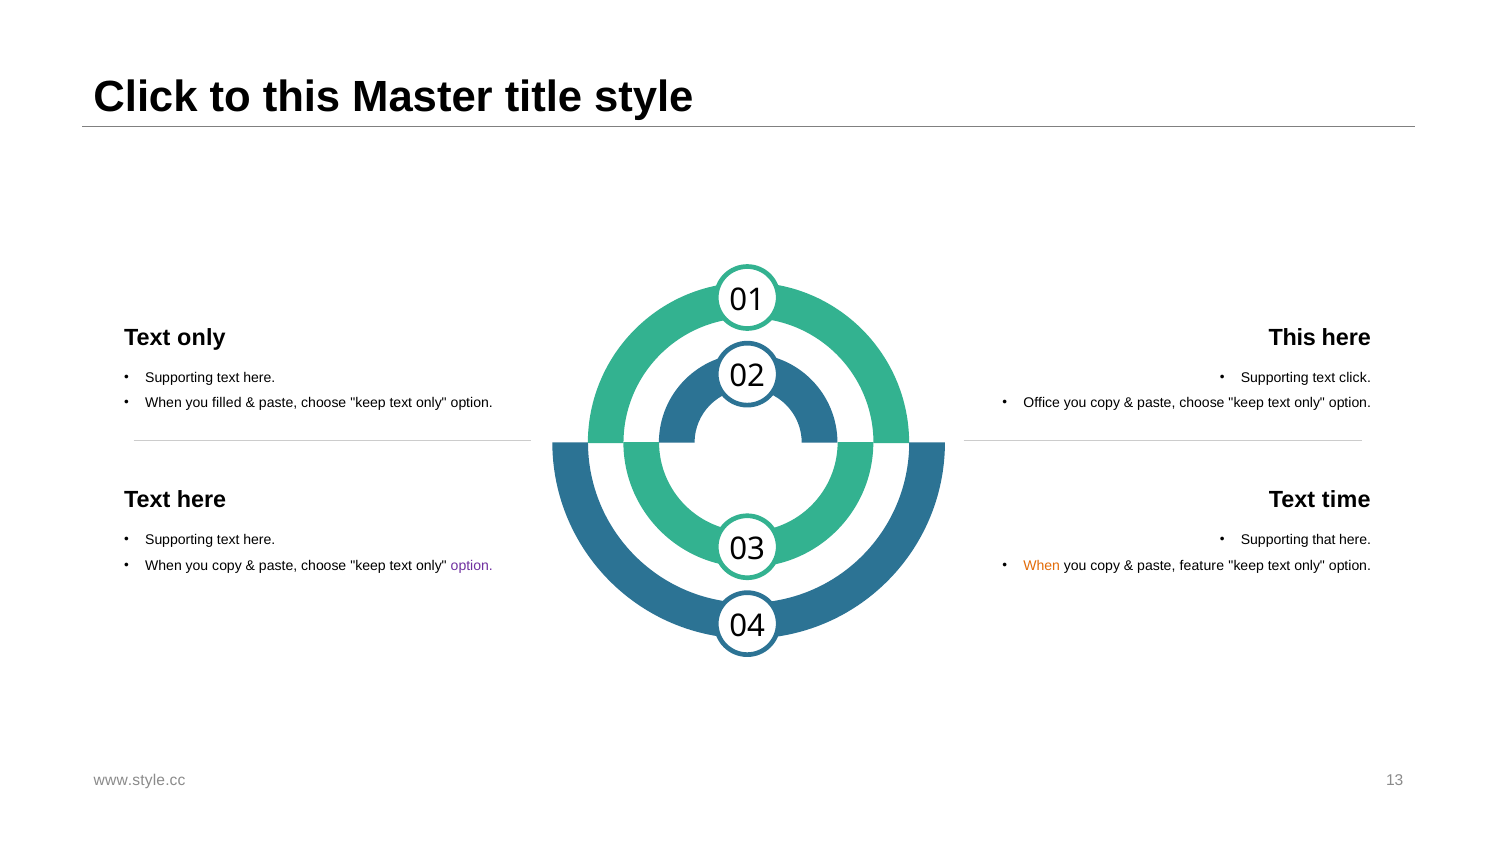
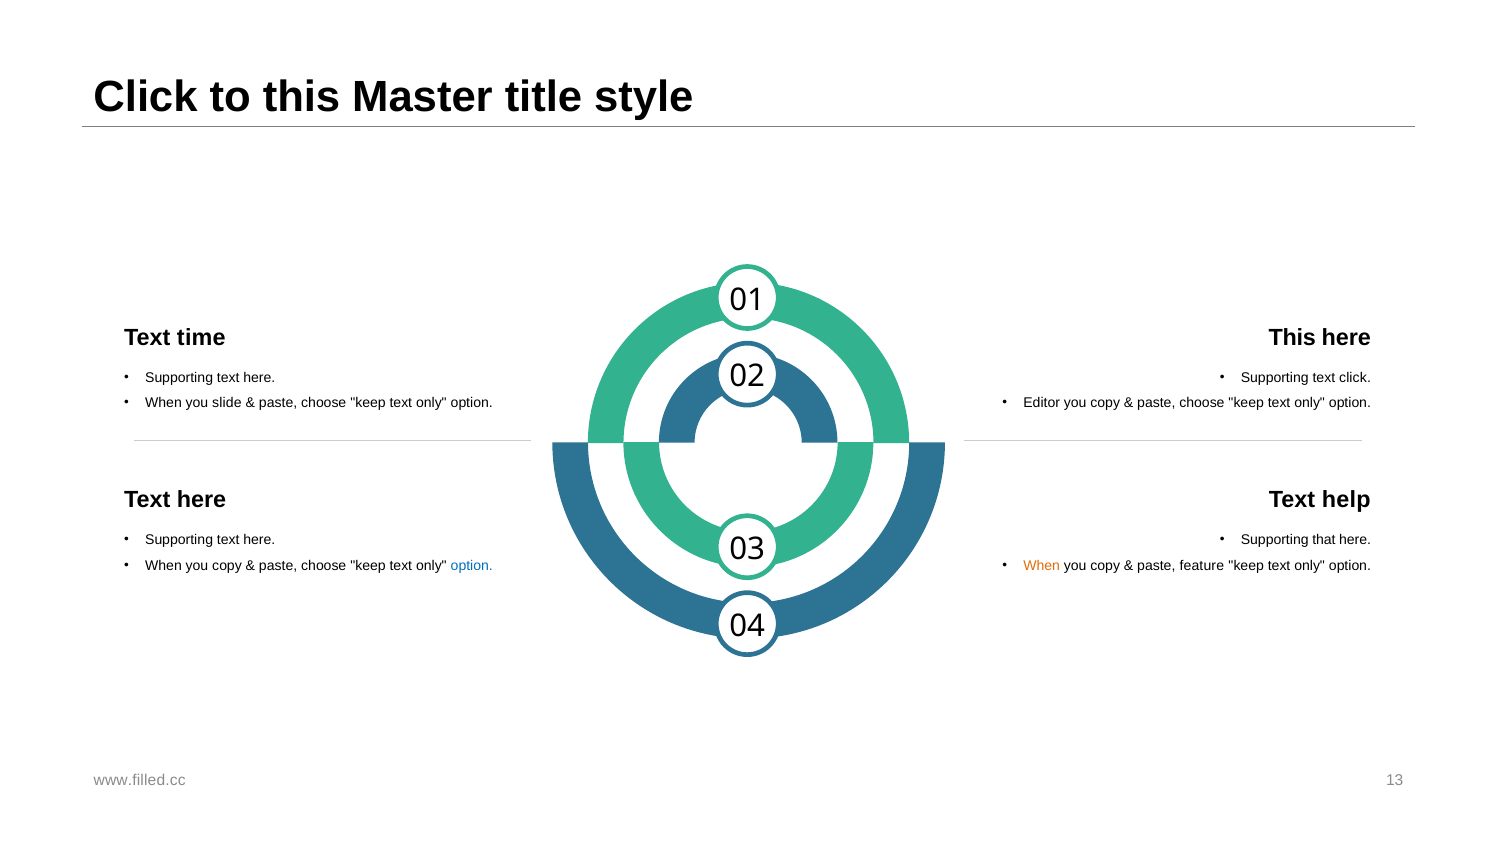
only: only -> time (201, 338)
filled: filled -> slide (227, 403)
Office: Office -> Editor (1042, 403)
time: time -> help (1346, 500)
option colour: purple -> blue (472, 565)
www.style.cc: www.style.cc -> www.filled.cc (140, 780)
